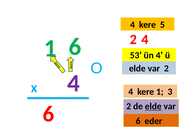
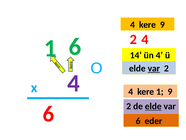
kere 5: 5 -> 9 (162, 25)
53: 53 -> 14 (136, 55)
var underline: none -> present (154, 68)
1 3: 3 -> 9 (170, 91)
